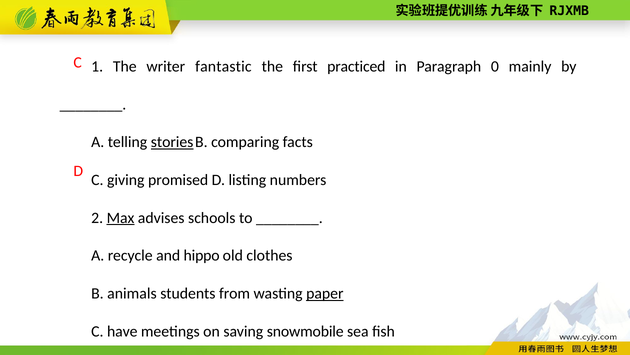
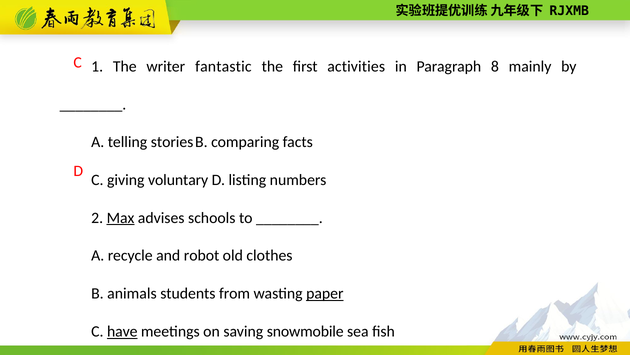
practiced: practiced -> activities (356, 66)
0: 0 -> 8 (495, 66)
stories underline: present -> none (172, 142)
promised: promised -> voluntary (178, 180)
hippo: hippo -> robot (202, 255)
have underline: none -> present (122, 331)
